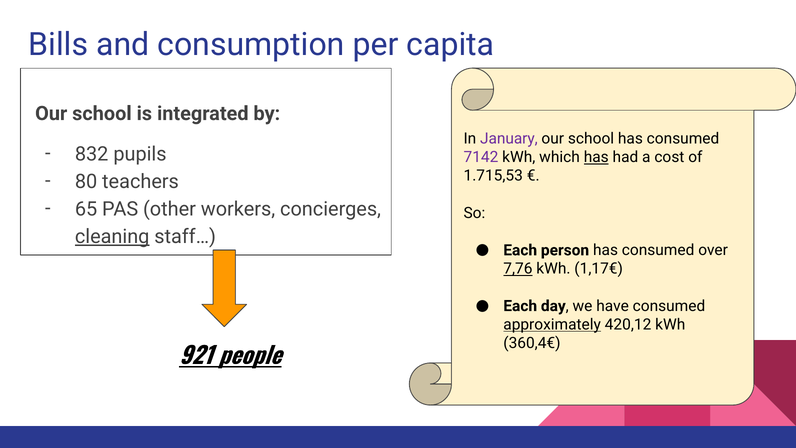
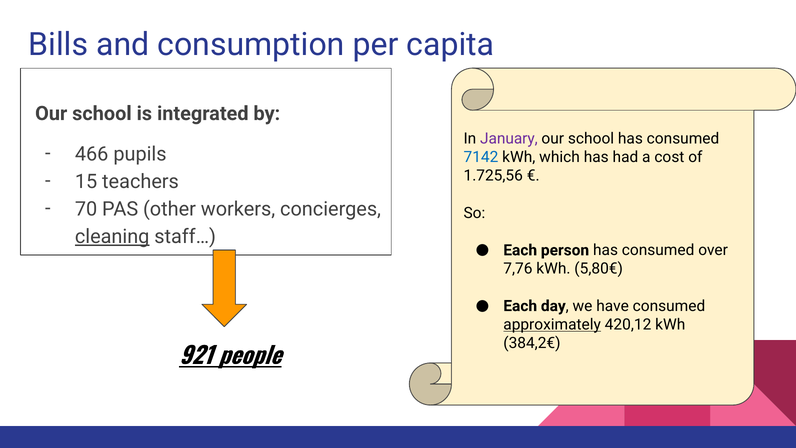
832: 832 -> 466 (92, 154)
7142 colour: purple -> blue (481, 157)
has underline: present -> none (596, 157)
1.715,53: 1.715,53 -> 1.725,56 (493, 176)
80: 80 -> 15 (86, 182)
65: 65 -> 70 (86, 209)
7,76 underline: present -> none (518, 269)
1,17€: 1,17€ -> 5,80€ (599, 269)
360,4€: 360,4€ -> 384,2€ (532, 343)
